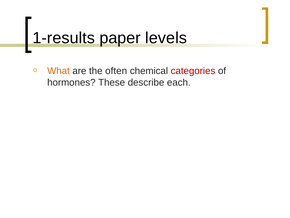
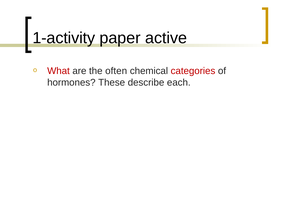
1-results: 1-results -> 1-activity (64, 38)
levels: levels -> active (166, 38)
What colour: orange -> red (58, 71)
